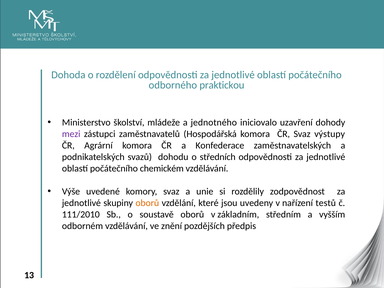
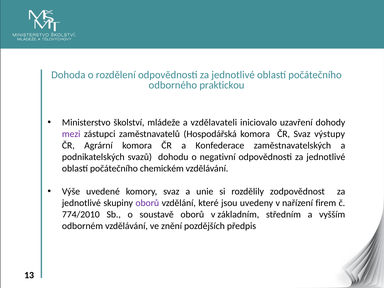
jednotného: jednotného -> vzdělavateli (214, 122)
středních: středních -> negativní (218, 157)
oborů colour: orange -> purple (147, 203)
testů: testů -> firem (326, 203)
111/2010: 111/2010 -> 774/2010 (81, 215)
